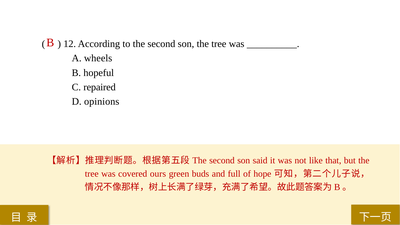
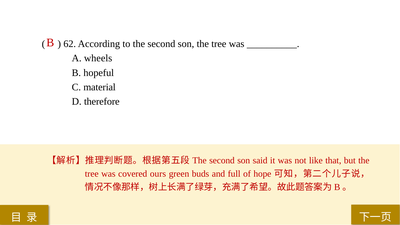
12: 12 -> 62 (70, 44)
repaired: repaired -> material (100, 87)
opinions: opinions -> therefore (102, 102)
